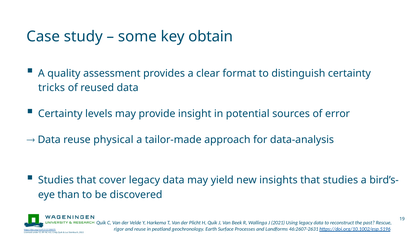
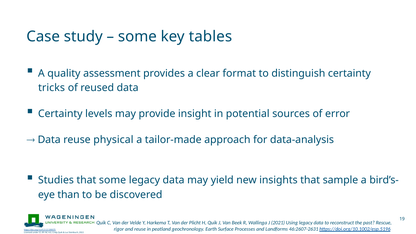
obtain: obtain -> tables (210, 37)
that cover: cover -> some (113, 180)
that studies: studies -> sample (340, 180)
